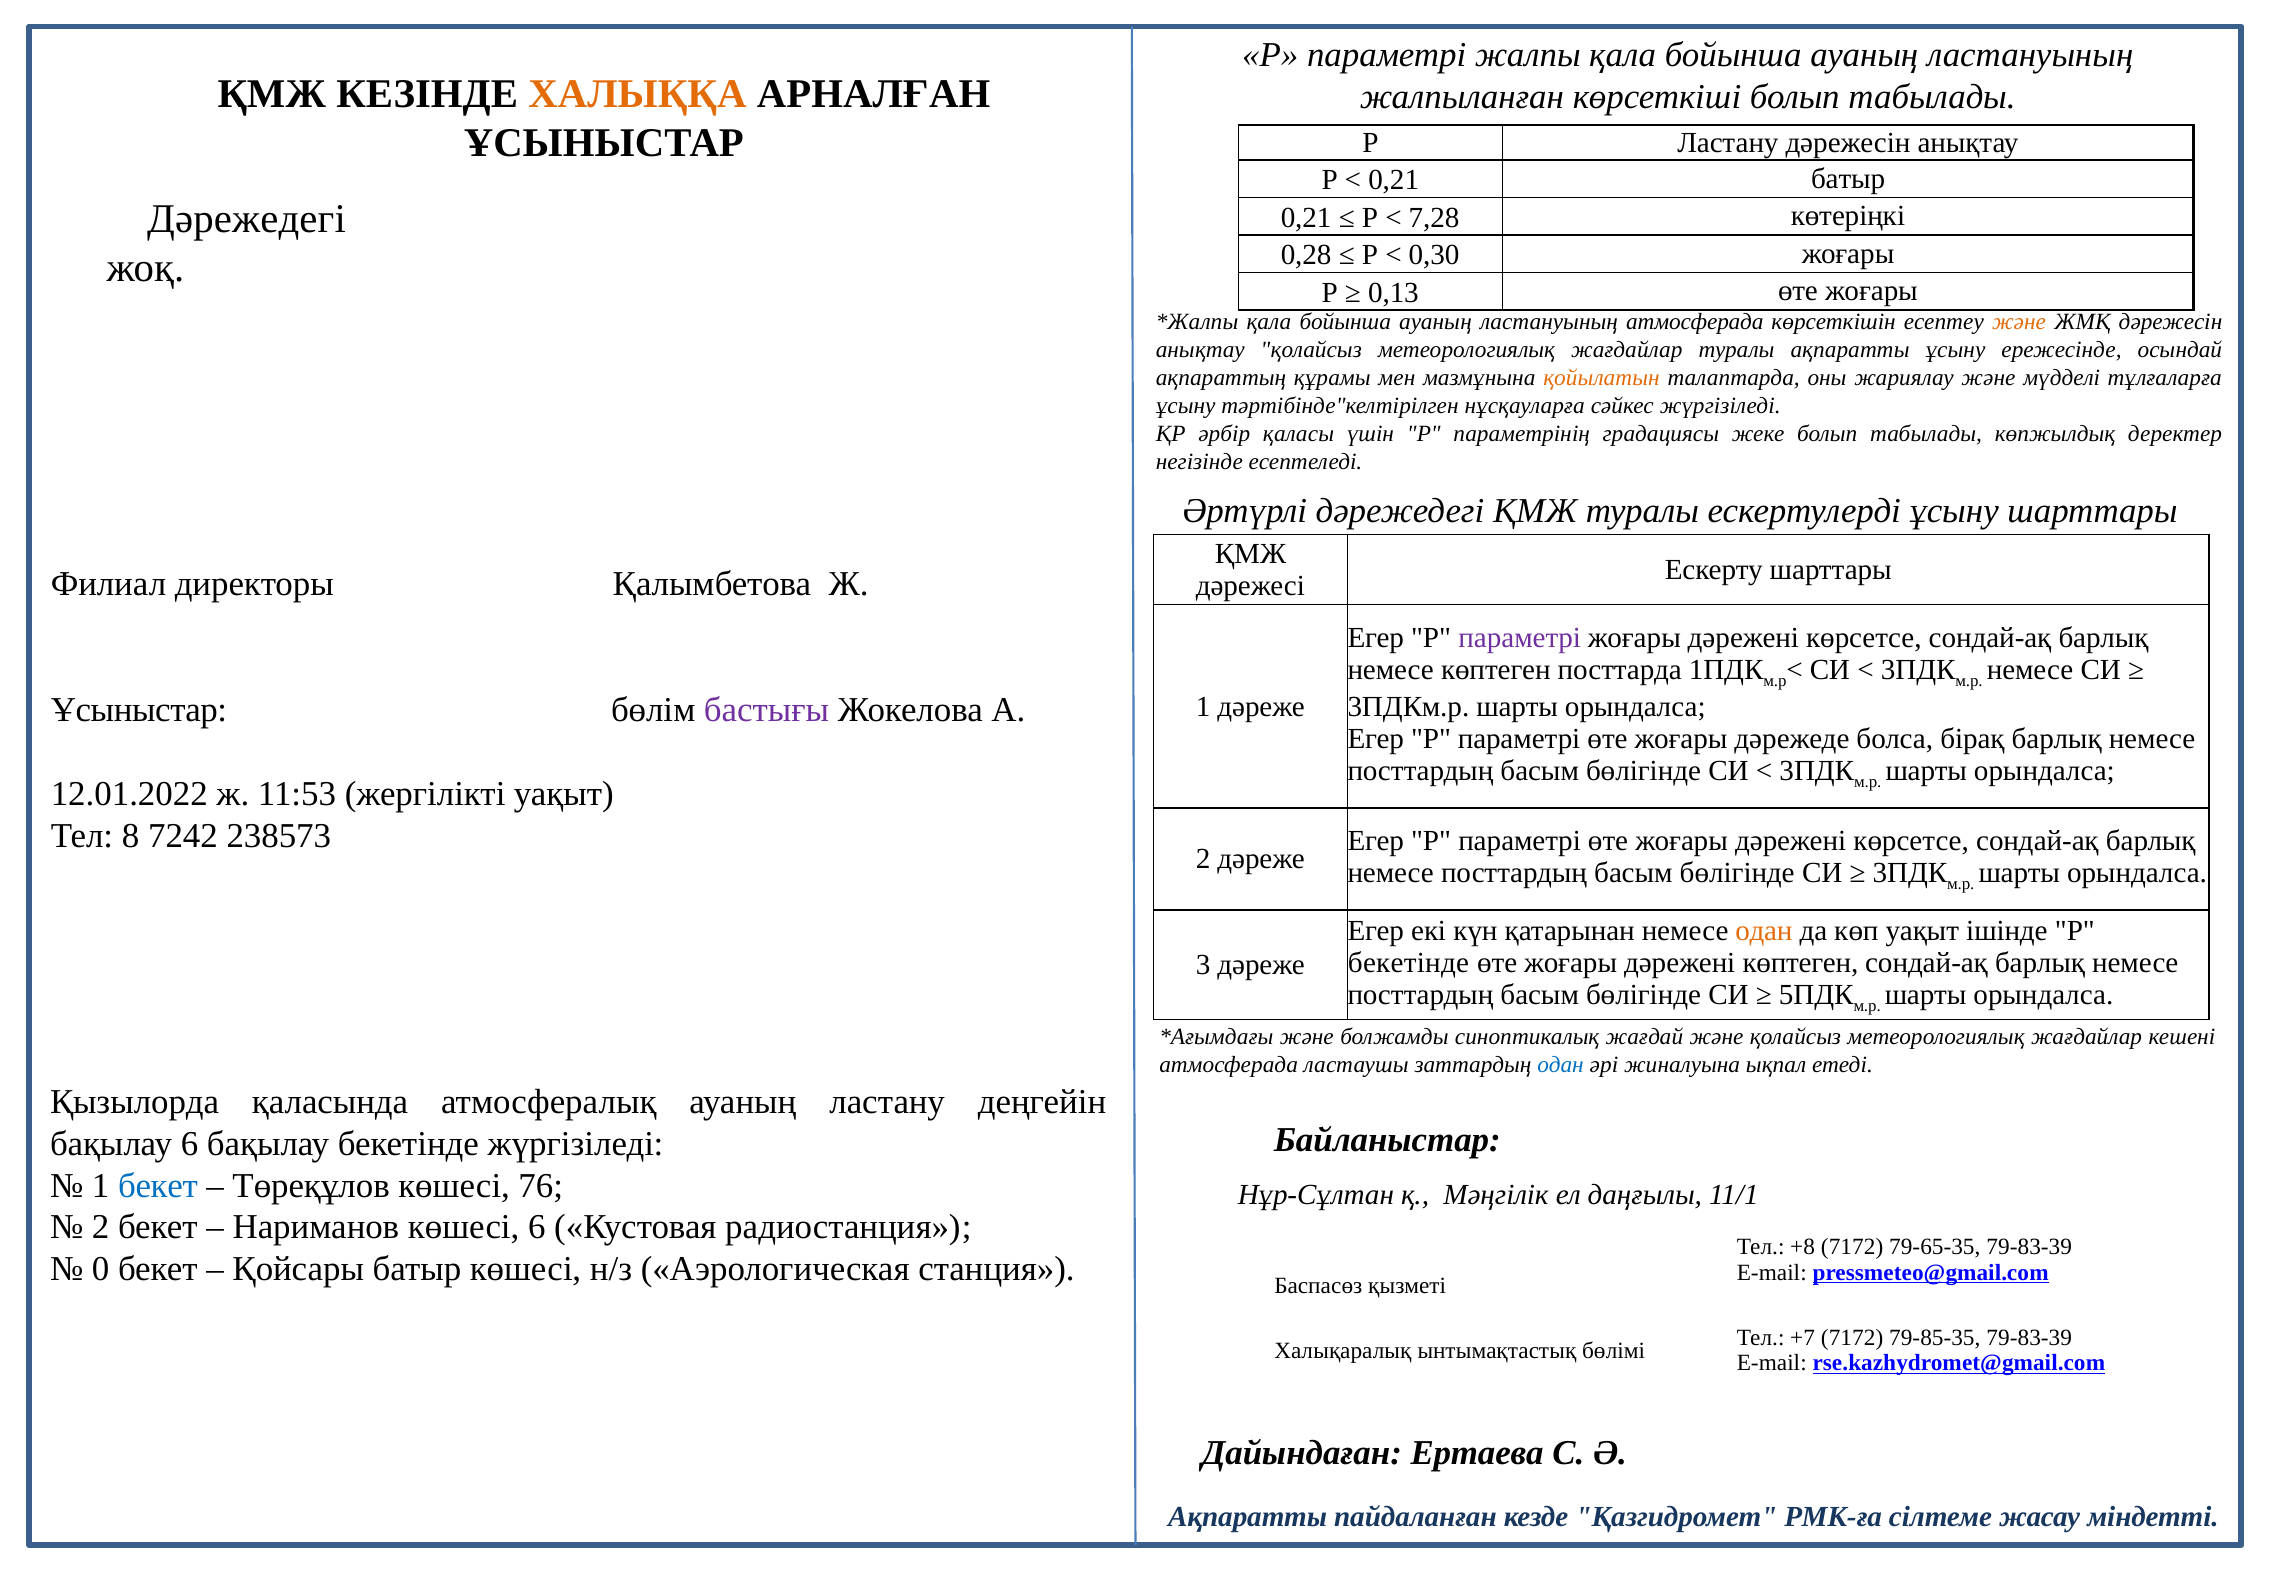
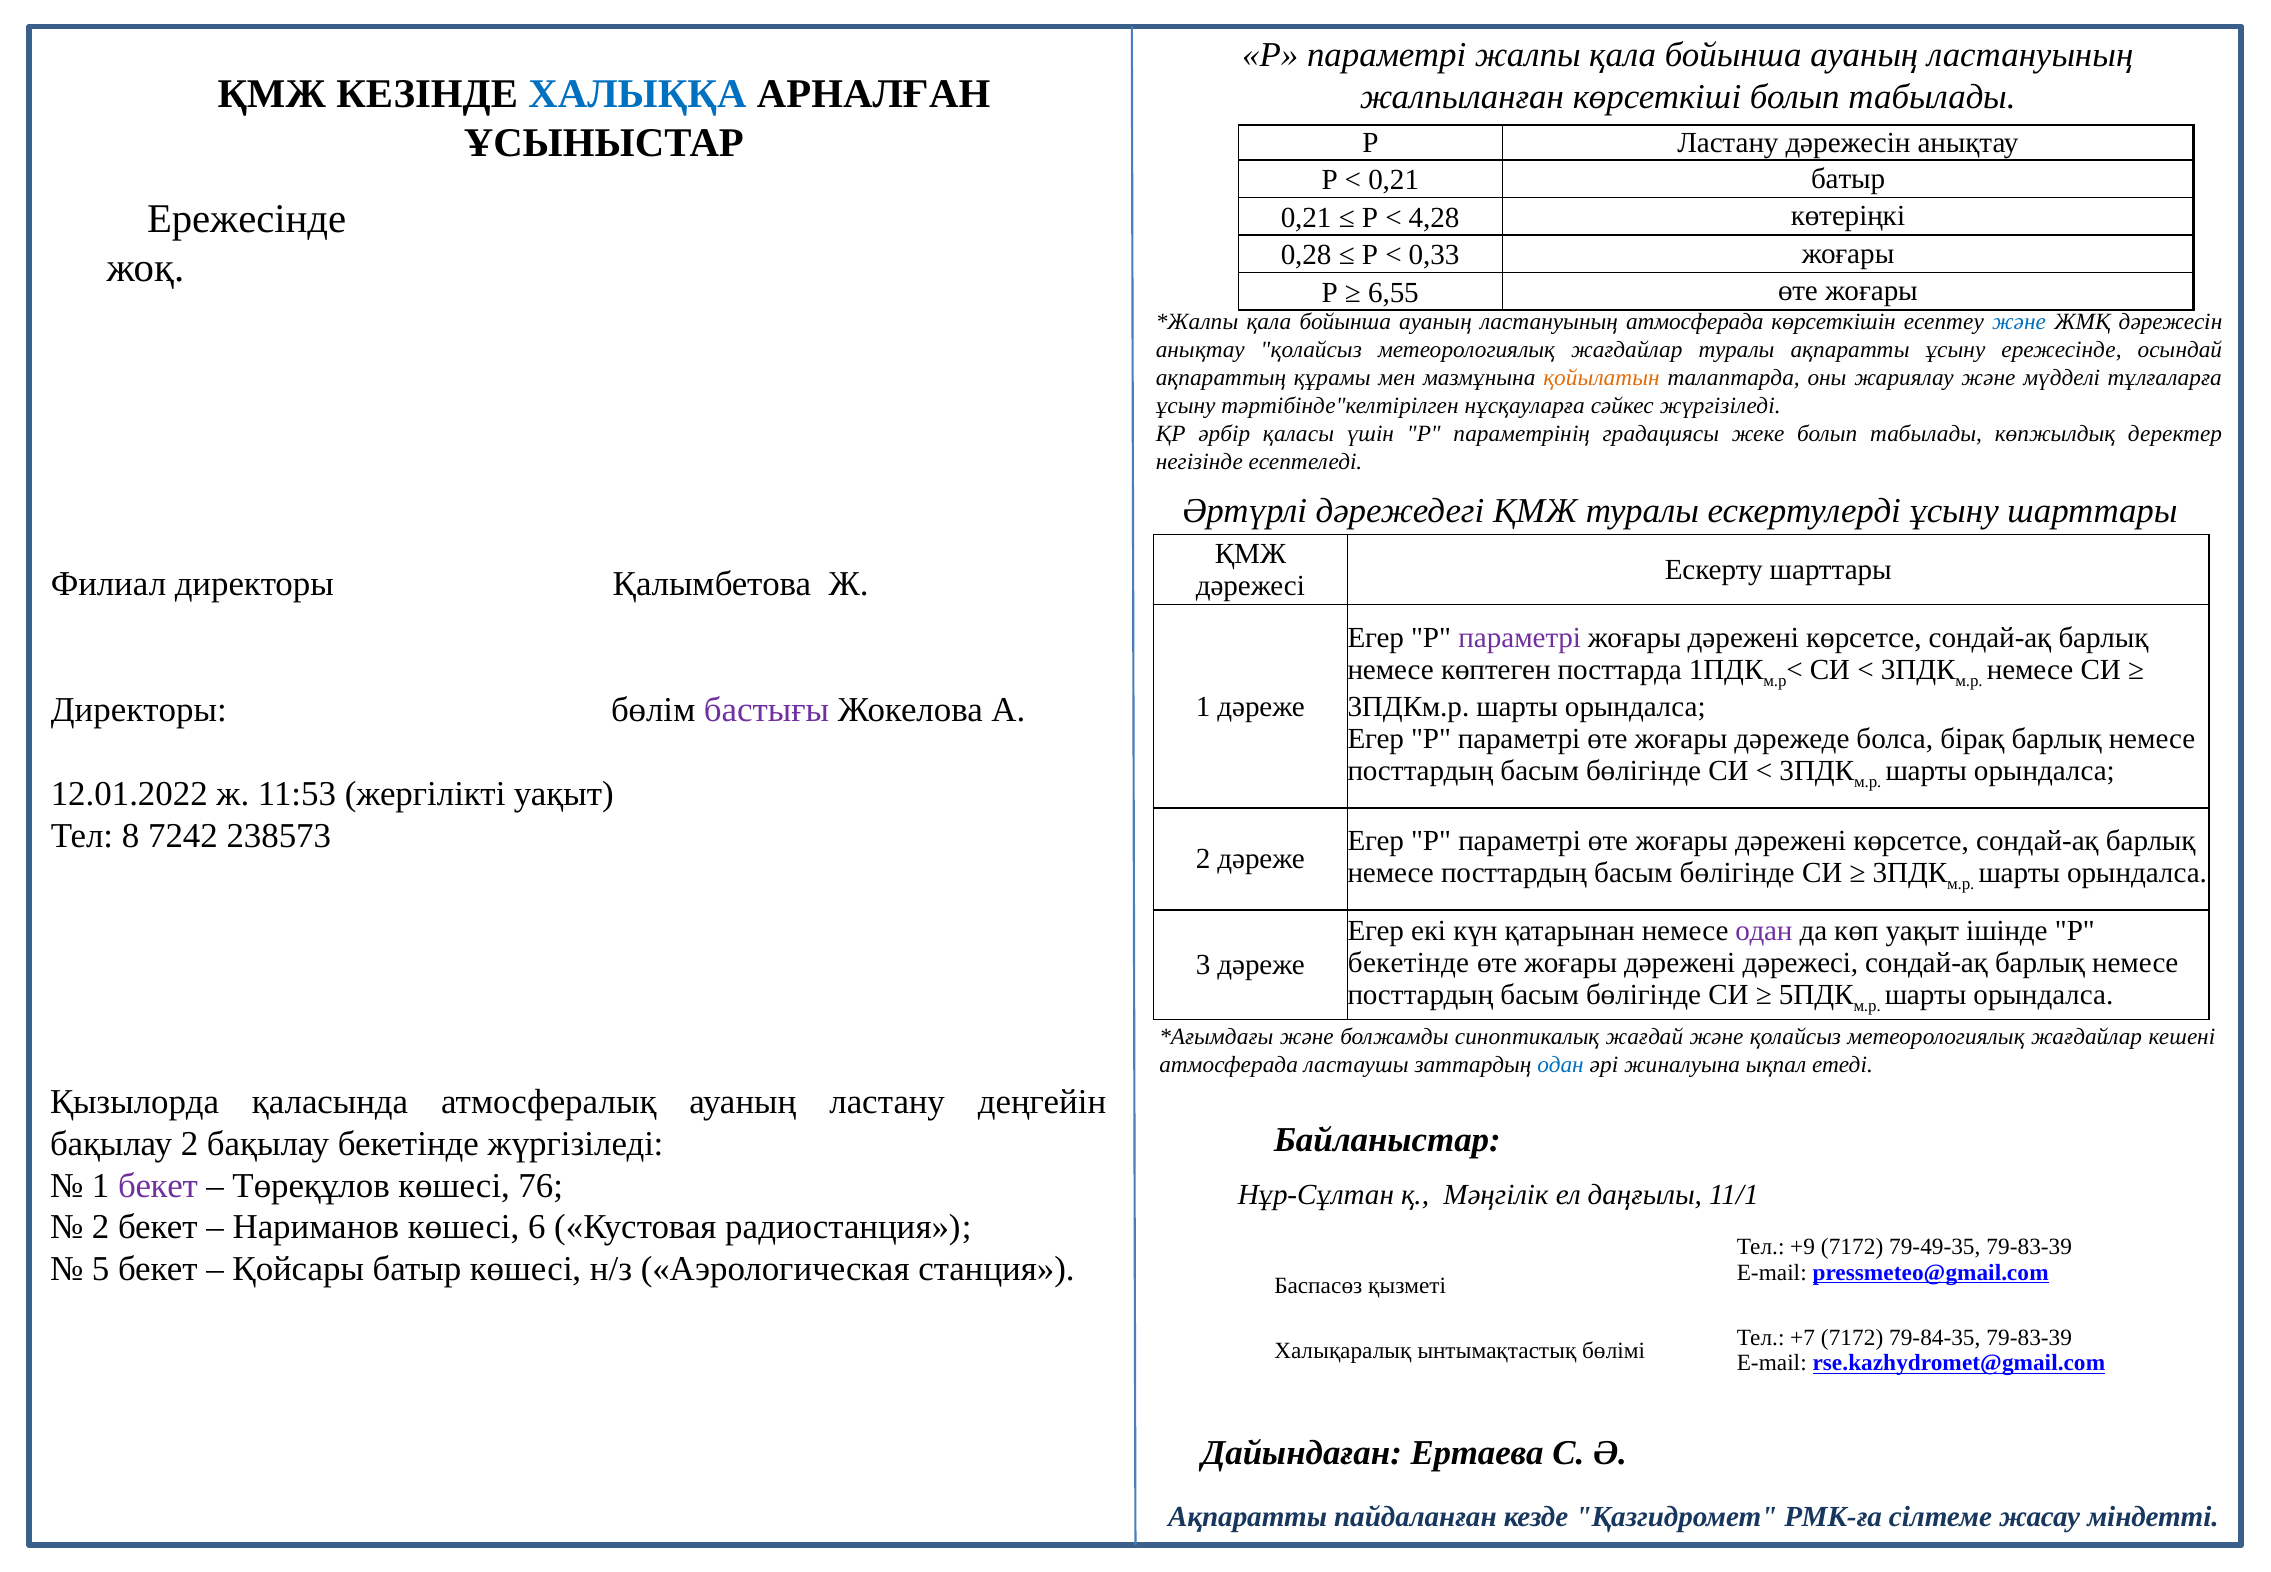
ХАЛЫҚҚА colour: orange -> blue (637, 94)
Дәрежедегі: Дәрежедегі -> Ережесінде (247, 219)
7,28: 7,28 -> 4,28 (1434, 218)
0,30: 0,30 -> 0,33 (1434, 255)
0,13: 0,13 -> 6,55 (1393, 292)
және colour: orange -> blue (2019, 322)
Ұсыныстар: Ұсыныстар -> Директоры (139, 710)
одан colour: orange -> purple (1764, 931)
дәрежені көптеген: көптеген -> дәрежесі (1800, 963)
бақылау 6: 6 -> 2 (190, 1144)
бекет colour: blue -> purple (158, 1186)
+8: +8 -> +9 (1803, 1247)
79-65-35: 79-65-35 -> 79-49-35 (1935, 1247)
0: 0 -> 5 (101, 1270)
79-85-35: 79-85-35 -> 79-84-35 (1935, 1338)
